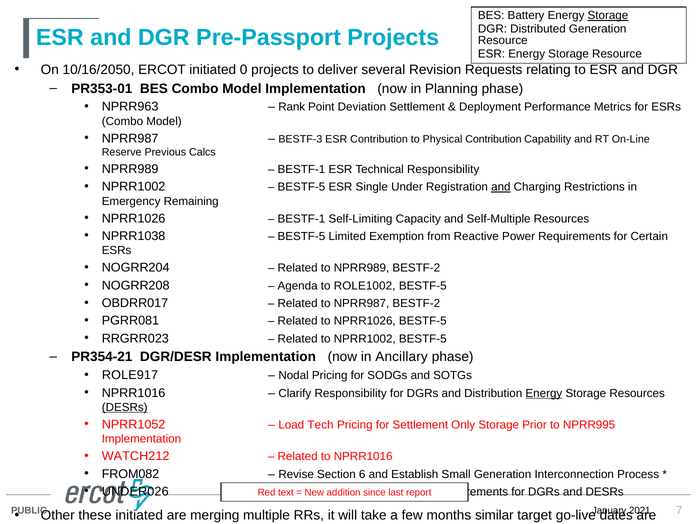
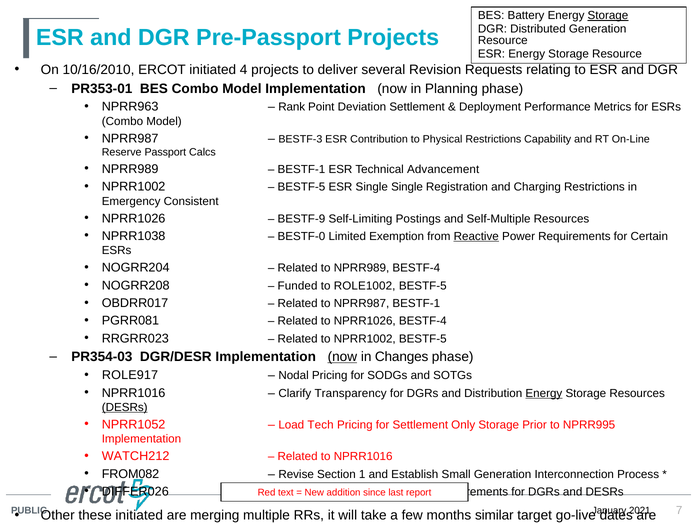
10/16/2050: 10/16/2050 -> 10/16/2010 (98, 70)
0: 0 -> 4 (244, 70)
Physical Contribution: Contribution -> Restrictions (493, 139)
Previous: Previous -> Passport (165, 152)
Technical Responsibility: Responsibility -> Advancement (443, 169)
Single Under: Under -> Single (407, 187)
and underline: present -> none (501, 187)
Remaining: Remaining -> Consistent (191, 201)
BESTF-1: BESTF-1 -> BESTF-9 (301, 218)
Capacity: Capacity -> Postings (418, 218)
BESTF-5: BESTF-5 -> BESTF-0 (301, 236)
Reactive underline: none -> present (476, 236)
NPRR989 BESTF-2: BESTF-2 -> BESTF-4 (416, 268)
Agenda: Agenda -> Funded (298, 285)
NPRR987 BESTF-2: BESTF-2 -> BESTF-1 (416, 303)
NPRR1026 BESTF-5: BESTF-5 -> BESTF-4 (423, 321)
PR354-21: PR354-21 -> PR354-03 (102, 357)
now underline: none -> present (342, 357)
Ancillary: Ancillary -> Changes (402, 357)
Clarify Responsibility: Responsibility -> Transparency (351, 393)
6: 6 -> 1 (362, 474)
UNDER026: UNDER026 -> DIFFER026 (135, 491)
